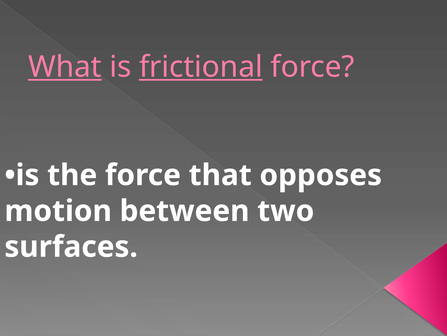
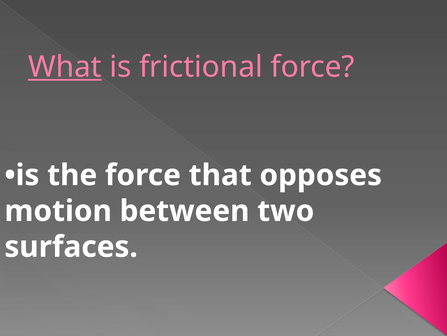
frictional underline: present -> none (201, 67)
